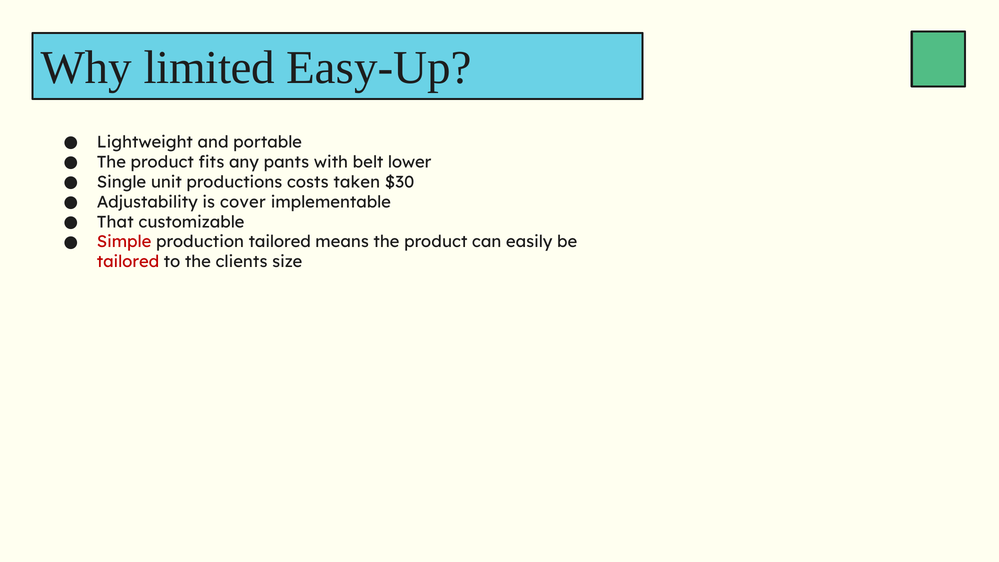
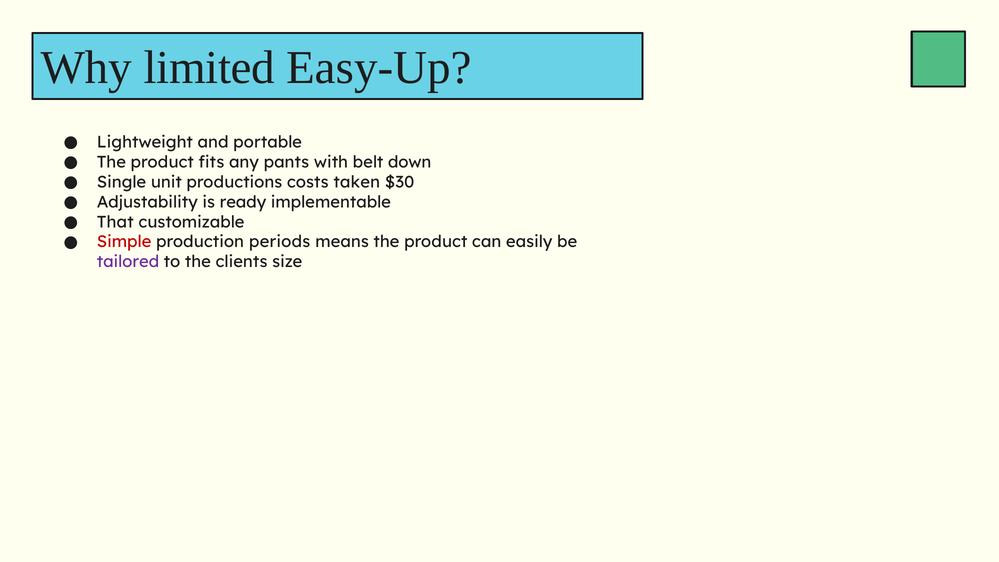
lower: lower -> down (410, 162)
cover: cover -> ready (243, 202)
production tailored: tailored -> periods (280, 242)
tailored colour: red -> purple (128, 262)
